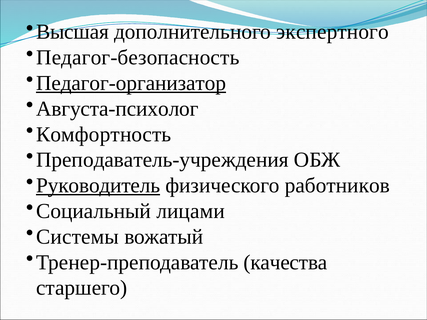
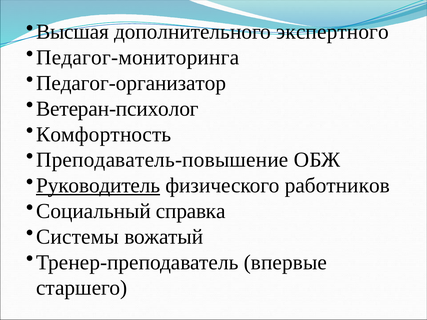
Педагог-безопасность: Педагог-безопасность -> Педагог-мониторинга (138, 58)
Педагог-организатор underline: present -> none (131, 83)
Августа-психолог: Августа-психолог -> Ветеран-психолог (117, 109)
Преподаватель-учреждения: Преподаватель-учреждения -> Преподаватель-повышение (162, 160)
лицами: лицами -> справка (191, 211)
качества: качества -> впервые (285, 263)
